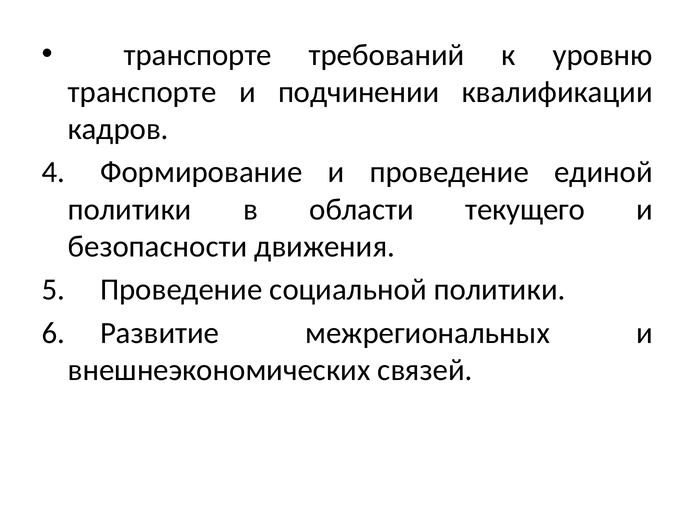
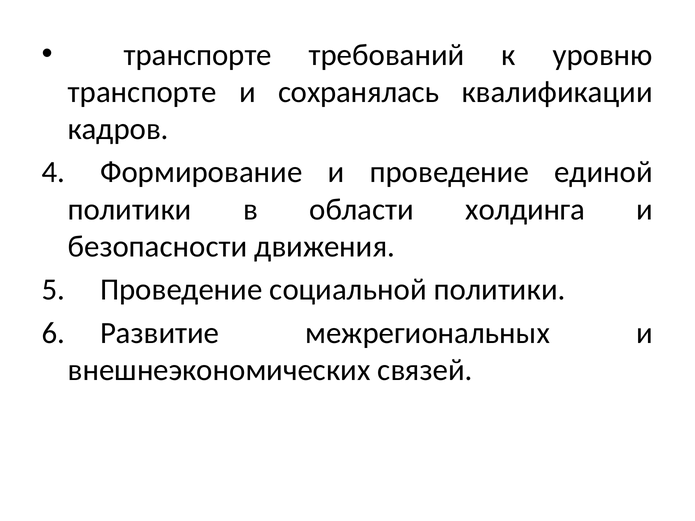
подчинении: подчинении -> сохранялась (359, 92)
текущего: текущего -> холдинга (525, 209)
